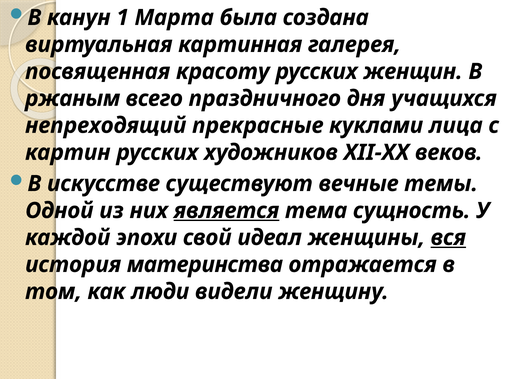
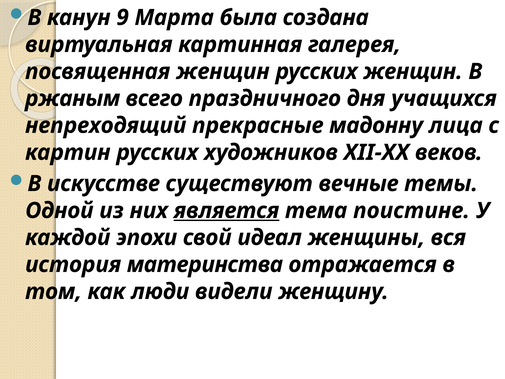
1: 1 -> 9 (123, 18)
посвященная красоту: красоту -> женщин (223, 71)
куклами: куклами -> мадонну (376, 125)
сущность: сущность -> поистине (412, 210)
вся underline: present -> none (448, 237)
